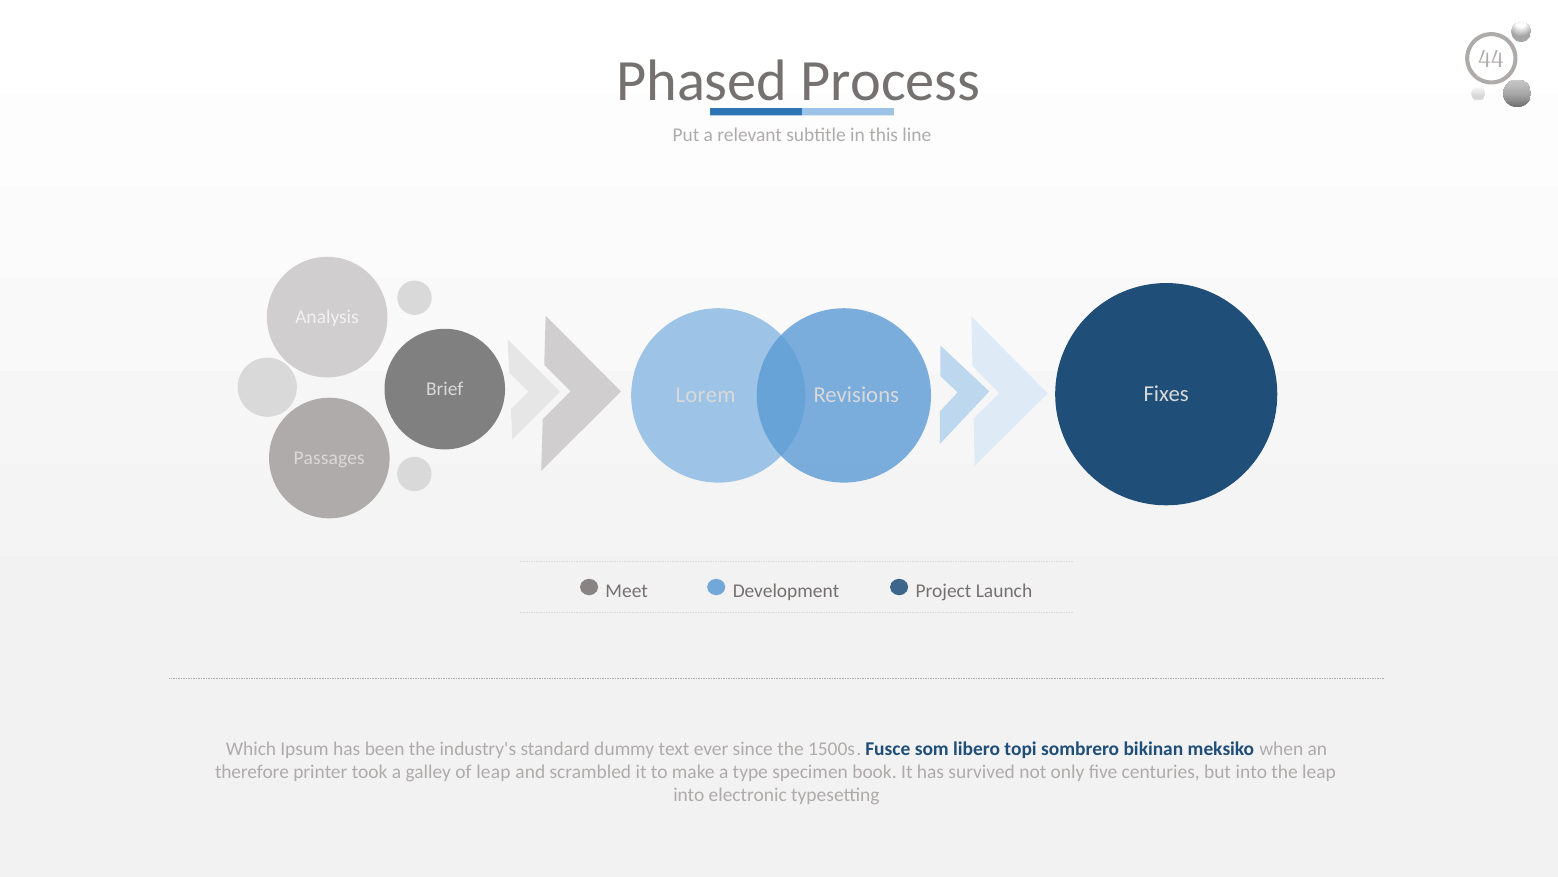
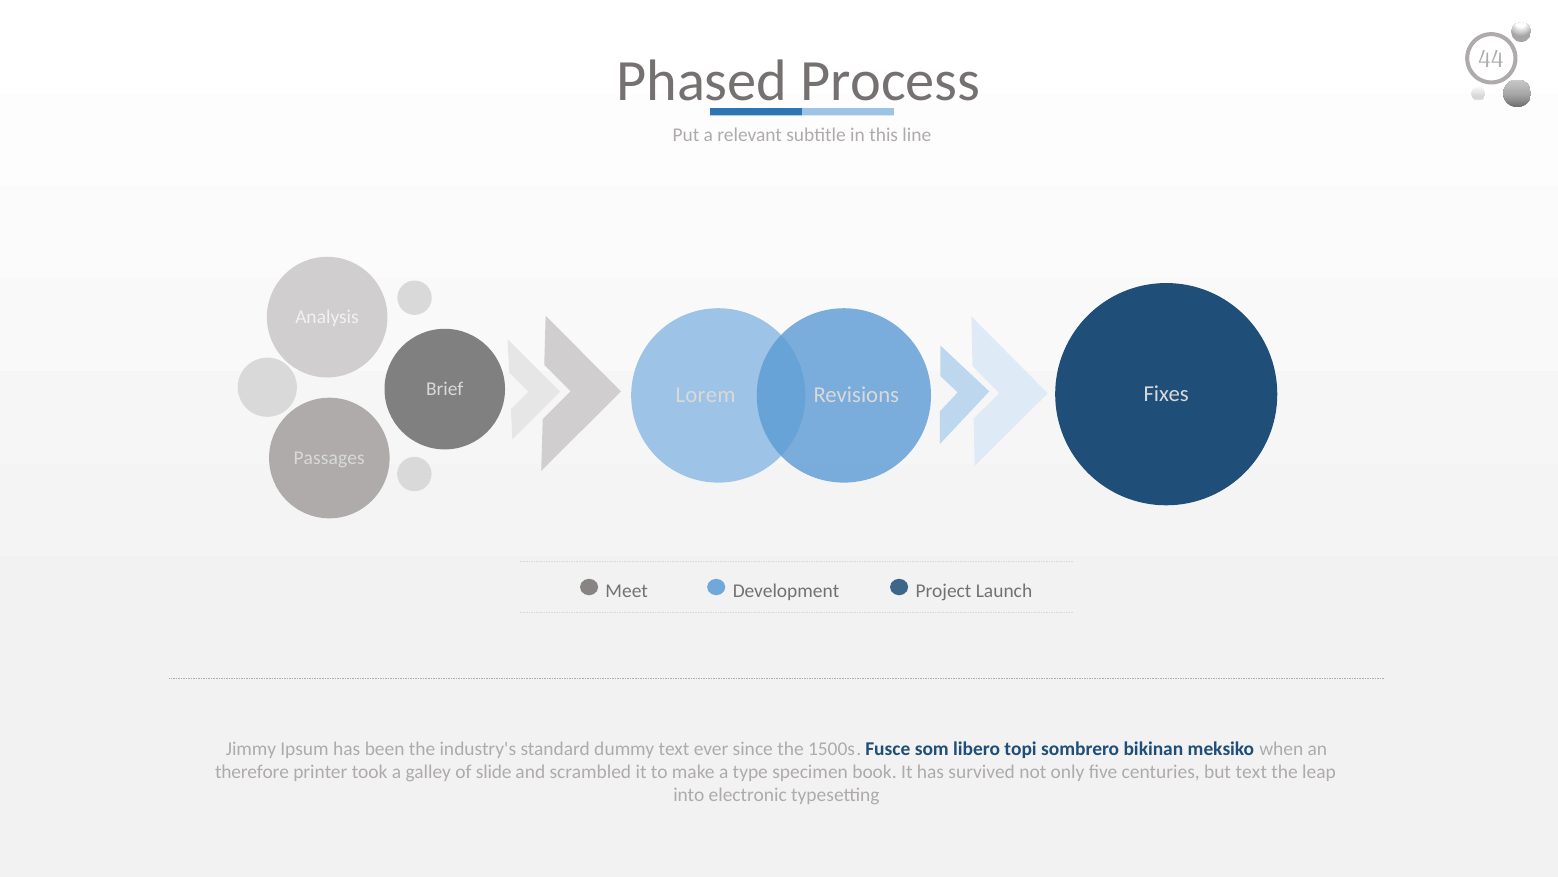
Which: Which -> Jimmy (251, 748)
of leap: leap -> slide (494, 772)
but into: into -> text (1251, 772)
